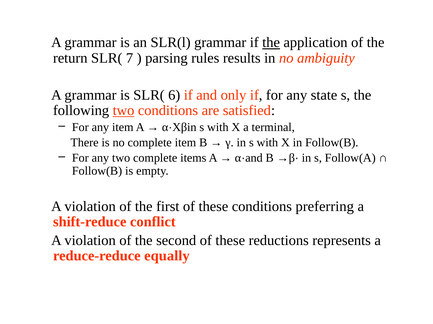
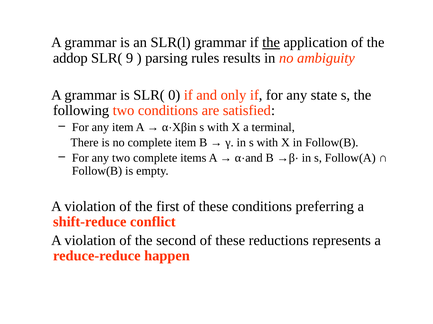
return: return -> addop (70, 58)
7: 7 -> 9 (130, 58)
6: 6 -> 0 (174, 95)
two underline: present -> none (124, 111)
equally: equally -> happen (167, 256)
